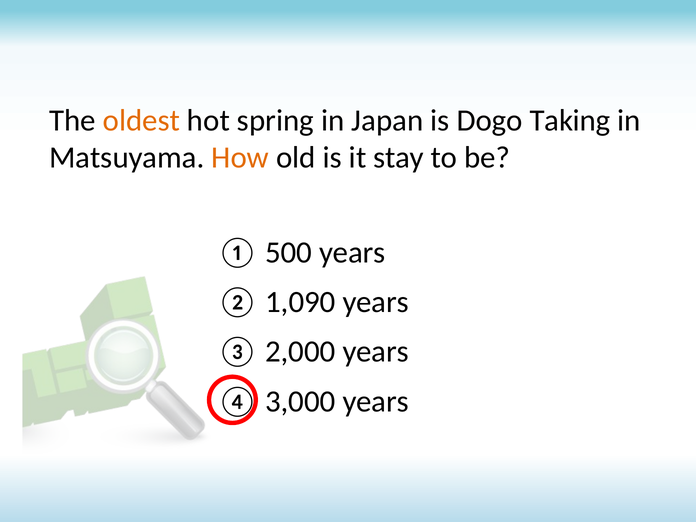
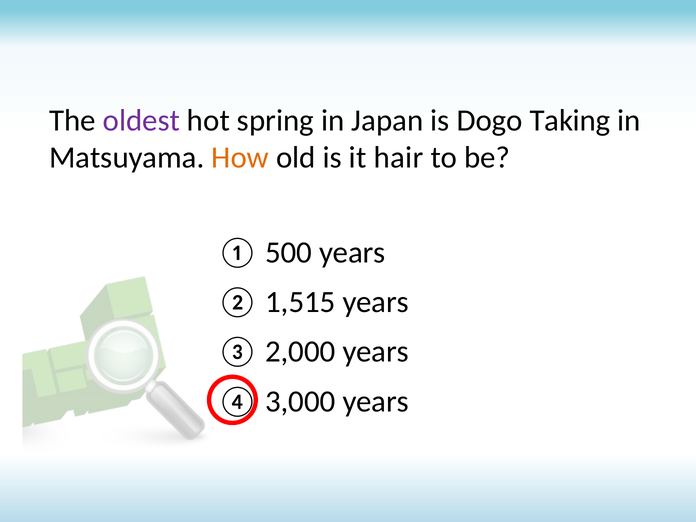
oldest colour: orange -> purple (141, 121)
stay: stay -> hair (398, 158)
1,090: 1,090 -> 1,515 (300, 302)
